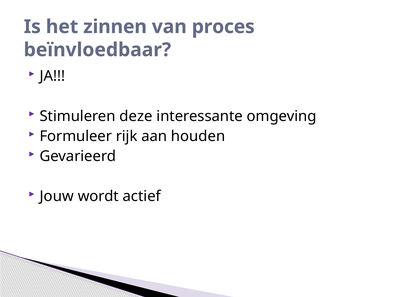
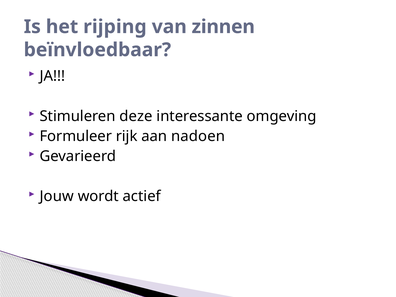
zinnen: zinnen -> rijping (115, 27)
proces: proces -> zinnen (223, 27)
houden: houden -> nadoen (198, 136)
